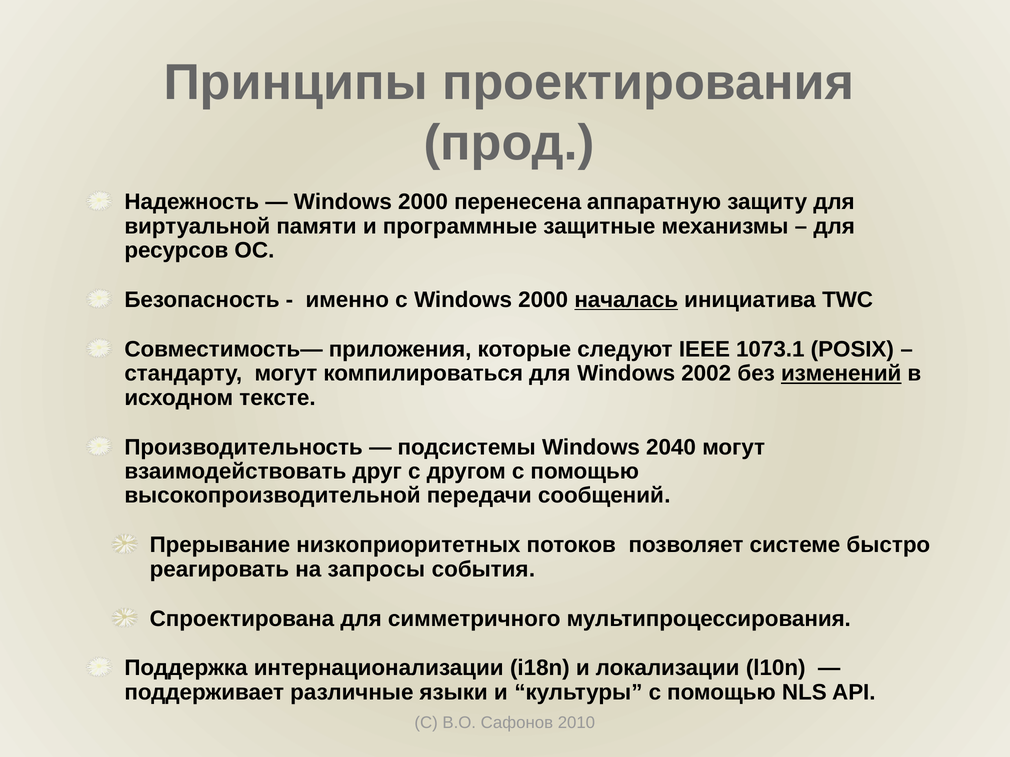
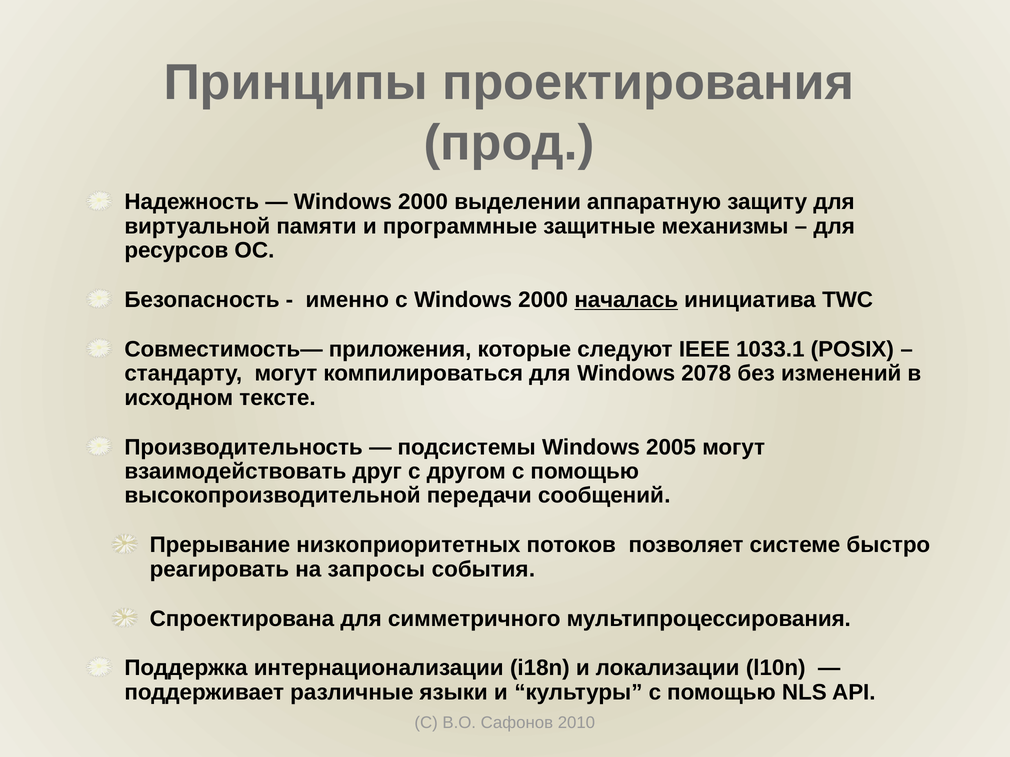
перенесена: перенесена -> выделении (518, 202)
1073.1: 1073.1 -> 1033.1 (770, 350)
2002: 2002 -> 2078 (706, 374)
изменений underline: present -> none (841, 374)
2040: 2040 -> 2005 (671, 447)
